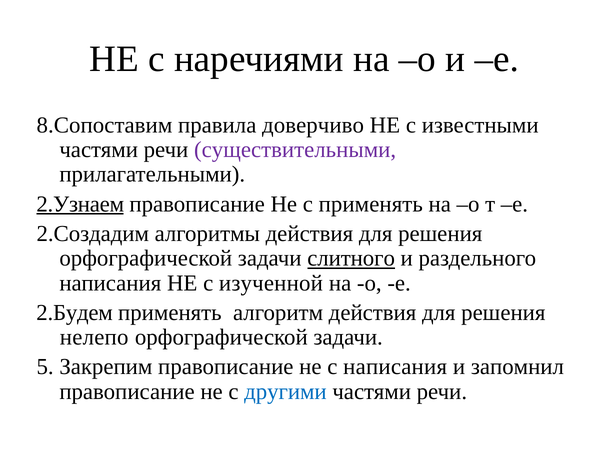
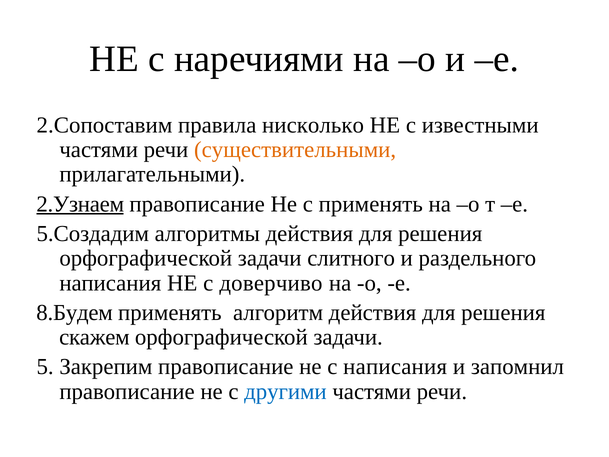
8.Сопоставим: 8.Сопоставим -> 2.Сопоставим (104, 125)
доверчиво: доверчиво -> нисколько (313, 125)
существительными colour: purple -> orange (295, 150)
2.Создадим: 2.Создадим -> 5.Создадим (93, 233)
слитного underline: present -> none (351, 258)
изученной: изученной -> доверчиво (271, 283)
2.Будем: 2.Будем -> 8.Будем (75, 312)
нелепо: нелепо -> скажем (94, 337)
